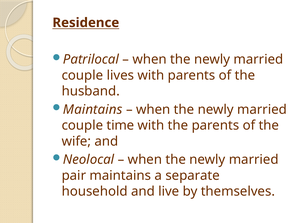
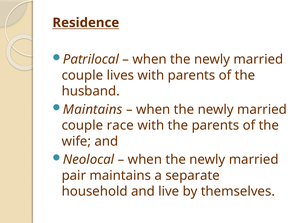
time: time -> race (120, 126)
